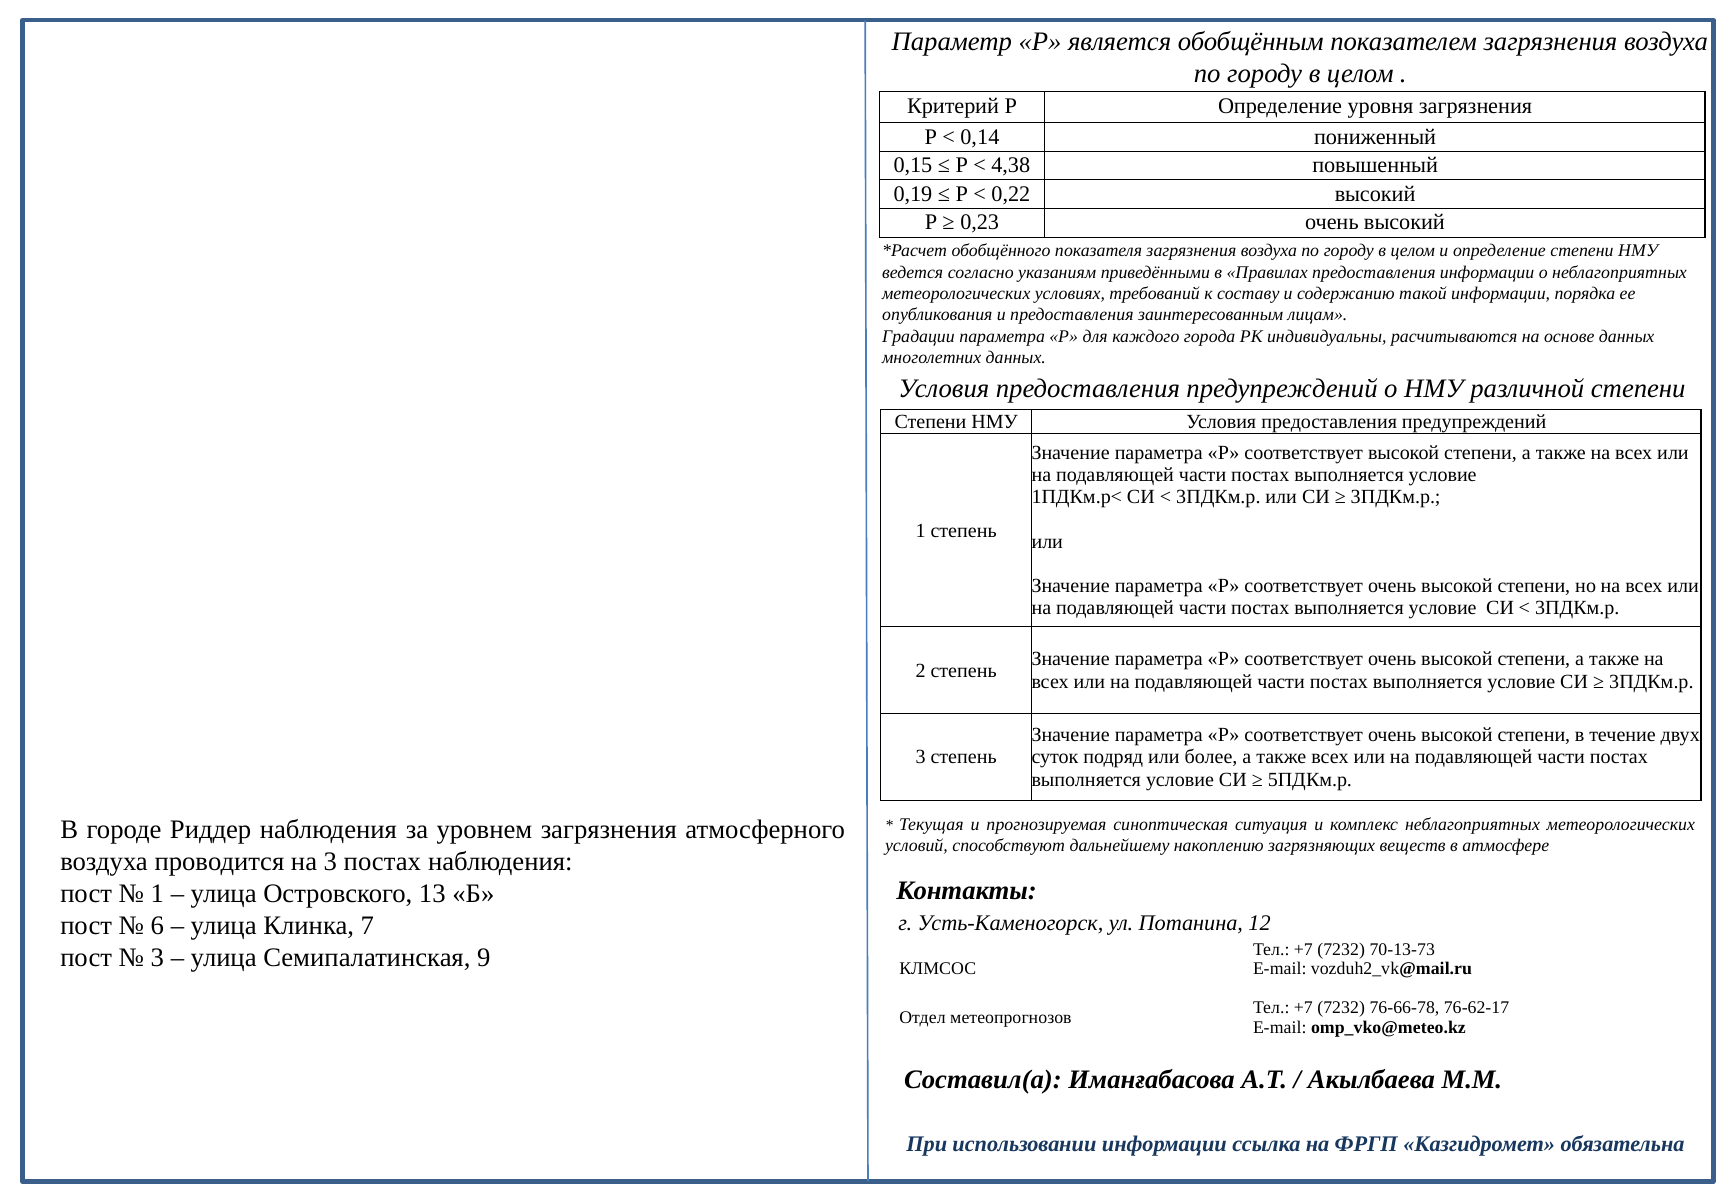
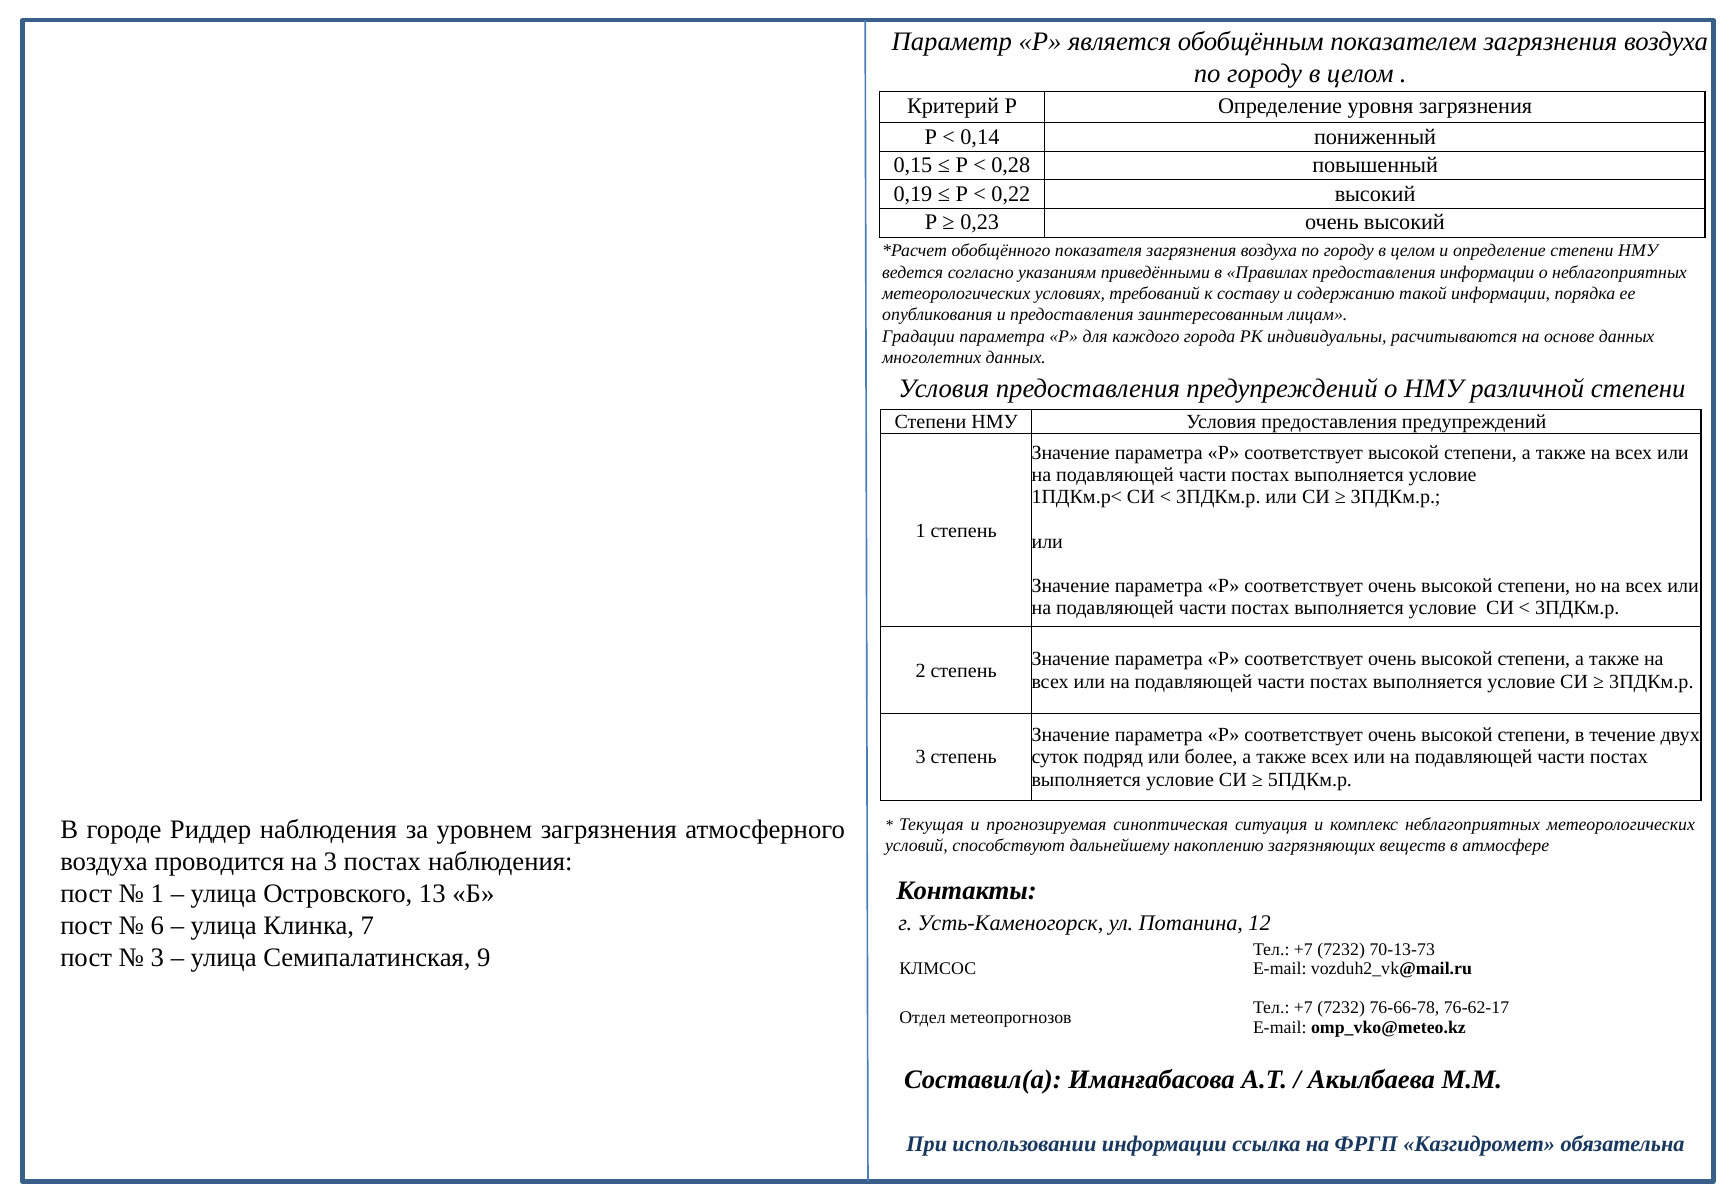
4,38: 4,38 -> 0,28 (1011, 165)
